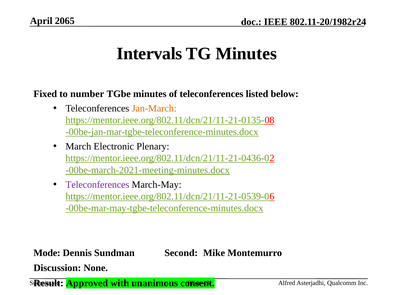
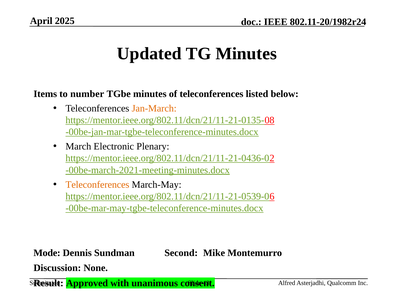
2065: 2065 -> 2025 (65, 21)
Intervals: Intervals -> Updated (149, 54)
Fixed: Fixed -> Items (45, 94)
Teleconferences colour: purple -> orange (97, 185)
